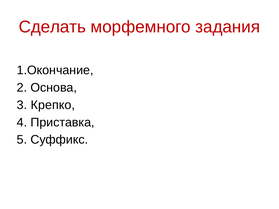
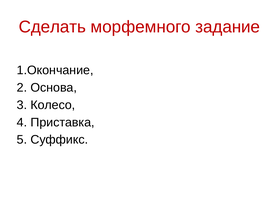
задания: задания -> задание (228, 27)
Крепко: Крепко -> Колесо (53, 105)
